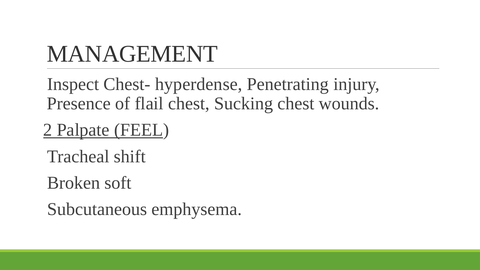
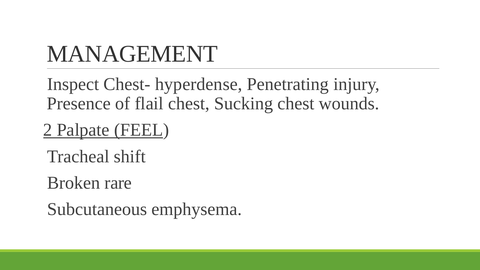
soft: soft -> rare (118, 183)
